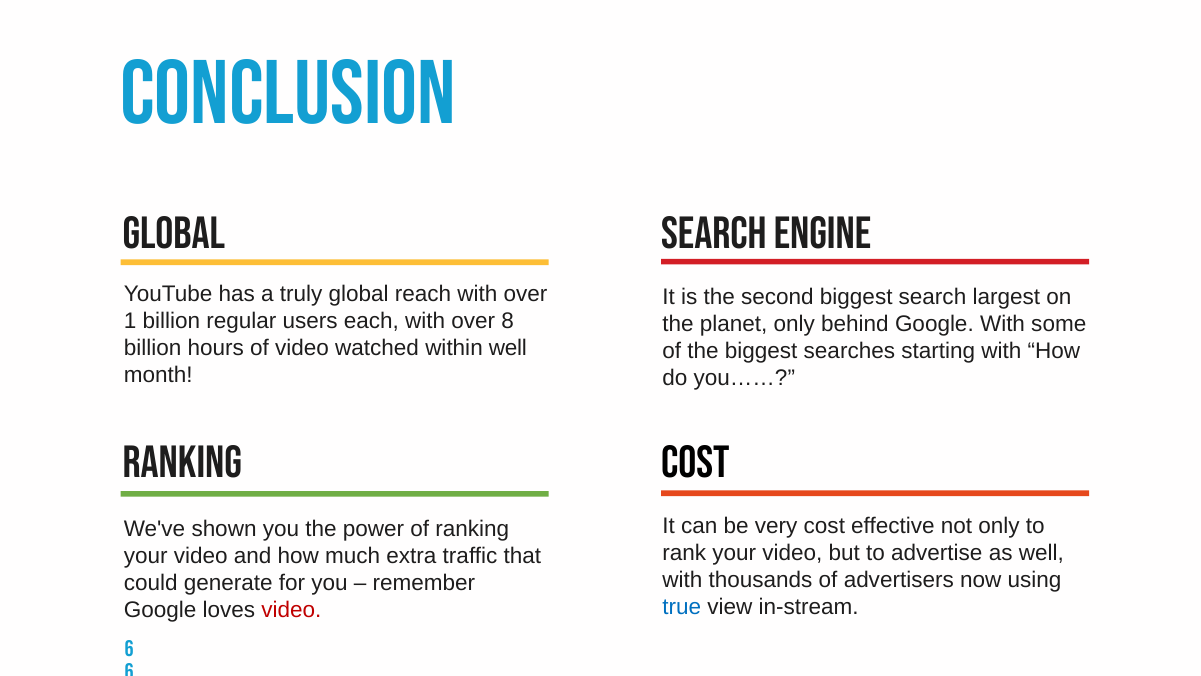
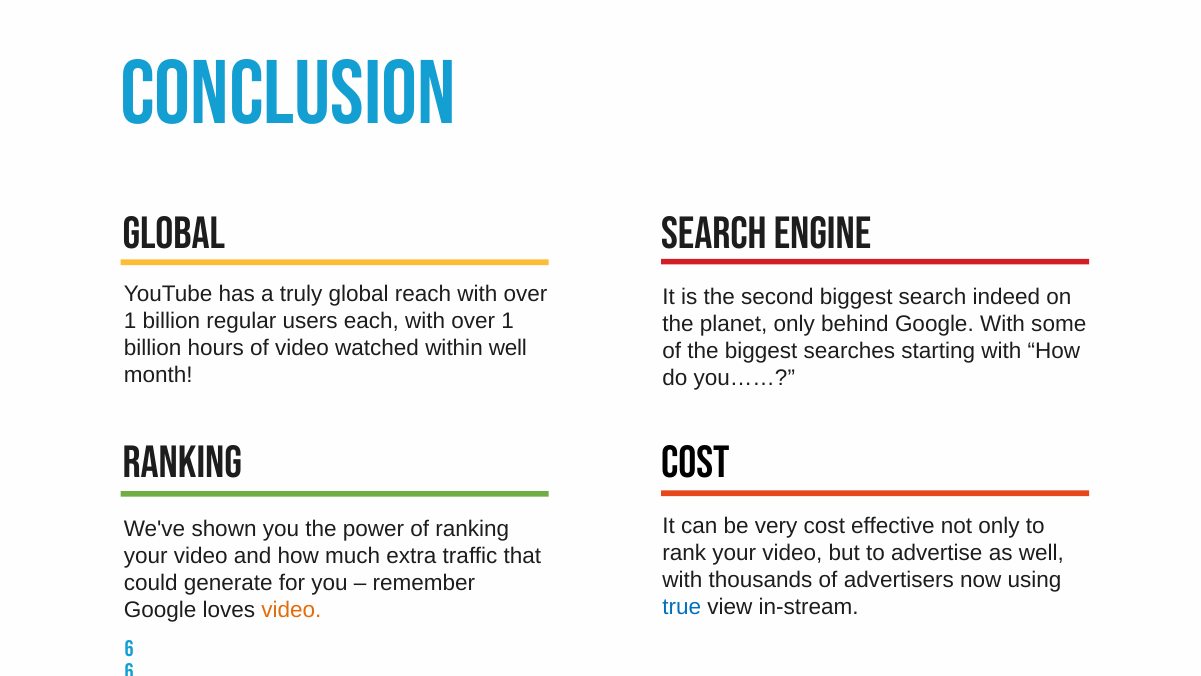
largest: largest -> indeed (1006, 296)
each with over 8: 8 -> 1 (508, 321)
video colour: red -> orange (291, 610)
